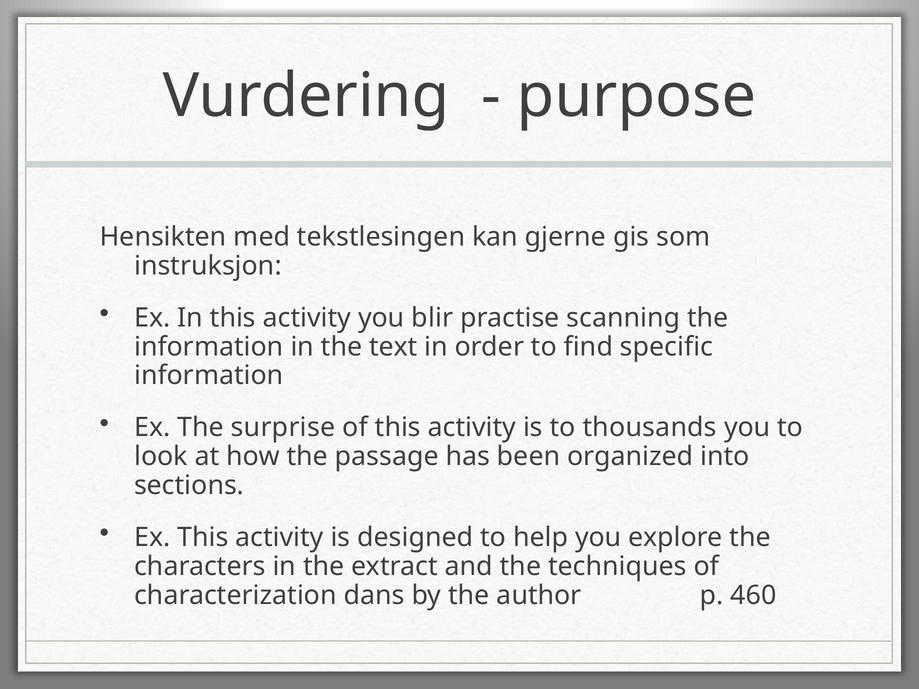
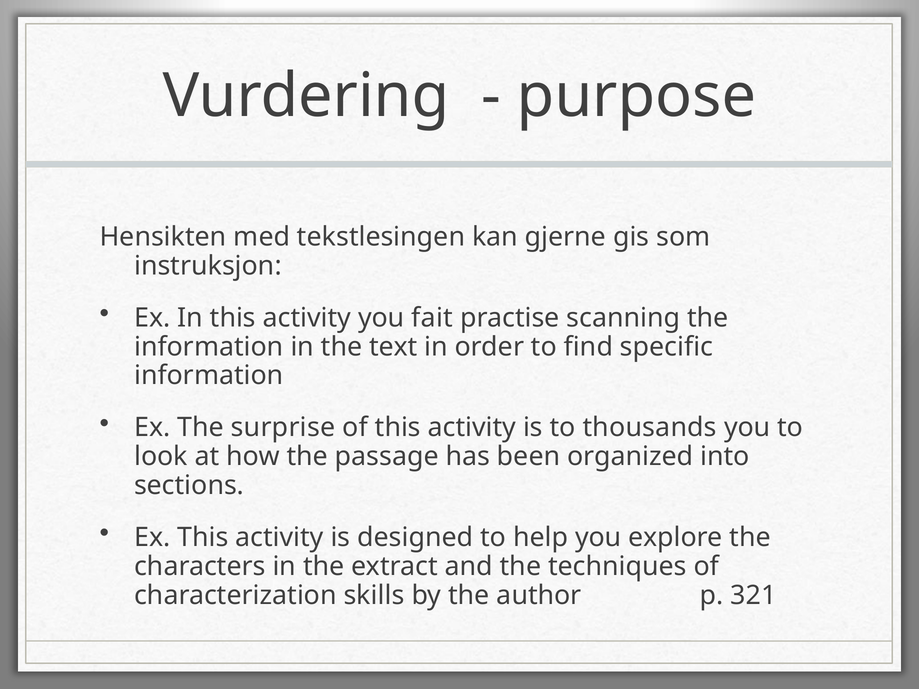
blir: blir -> fait (432, 318)
dans: dans -> skills (374, 595)
460: 460 -> 321 (753, 595)
